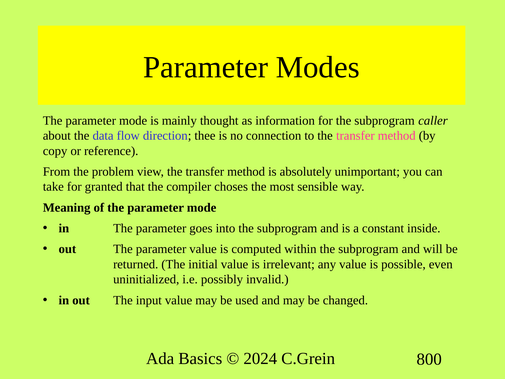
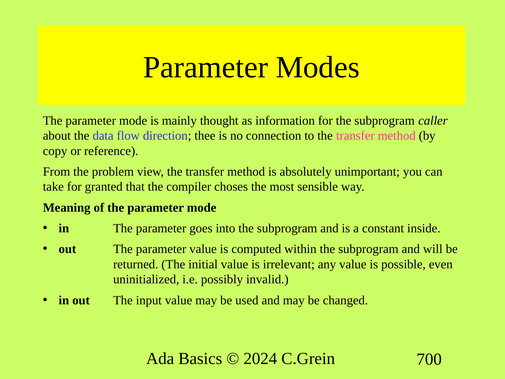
800: 800 -> 700 (429, 359)
